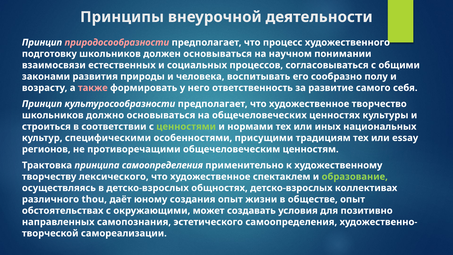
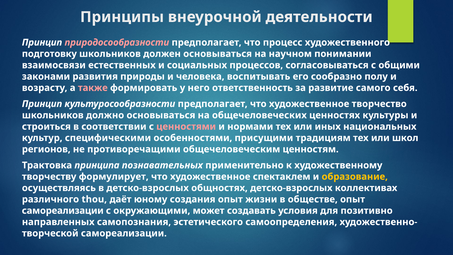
ценностями colour: light green -> pink (186, 126)
essay: essay -> школ (405, 138)
принципа самоопределения: самоопределения -> познавательных (162, 165)
лексического: лексического -> формулирует (114, 176)
образование colour: light green -> yellow (355, 176)
обстоятельствах: обстоятельствах -> самореализации (63, 210)
